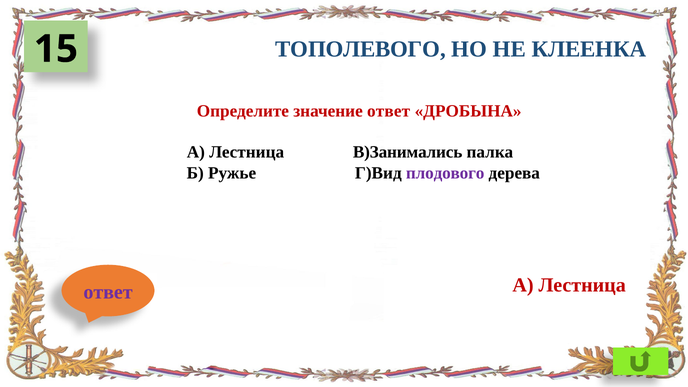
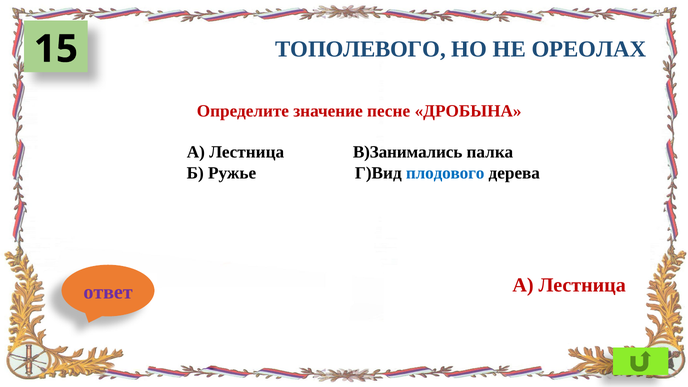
КЛЕЕНКА: КЛЕЕНКА -> ОРЕОЛАХ (589, 49)
значение ответ: ответ -> песне (389, 111)
плодового colour: purple -> blue (445, 173)
